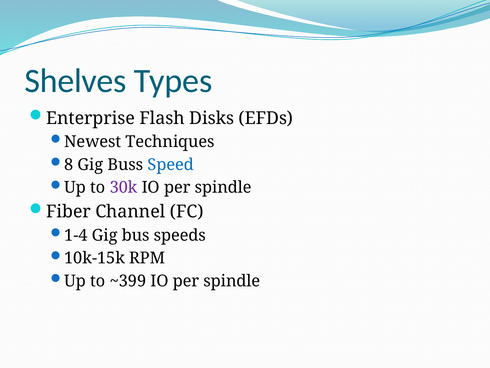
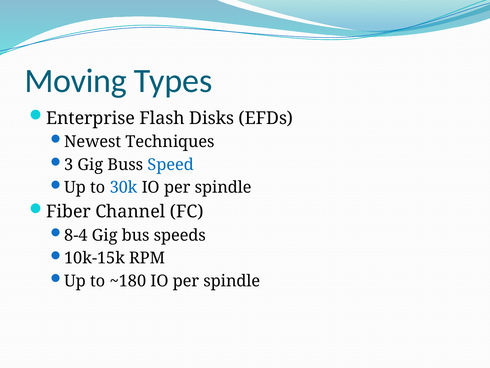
Shelves: Shelves -> Moving (76, 81)
8: 8 -> 3 (69, 164)
30k colour: purple -> blue (124, 187)
1-4: 1-4 -> 8-4 (76, 235)
~399: ~399 -> ~180 (128, 281)
